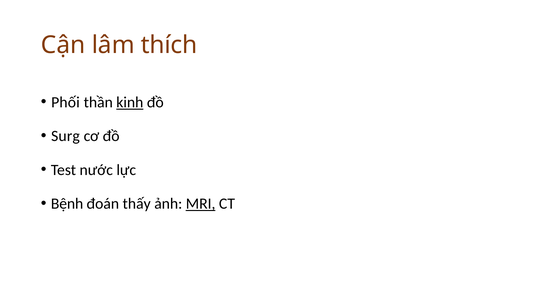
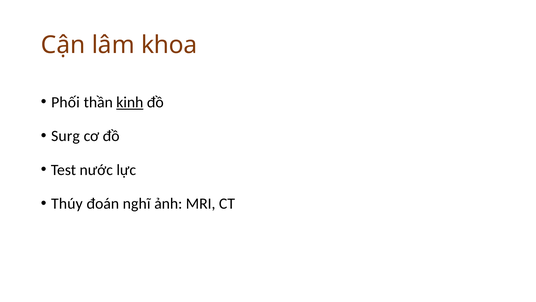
thích: thích -> khoa (169, 45)
Bệnh: Bệnh -> Thúy (67, 203)
thấy: thấy -> nghĩ (137, 203)
MRI underline: present -> none (201, 203)
